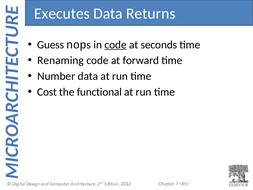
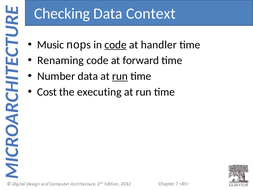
Executes: Executes -> Checking (62, 13)
Returns: Returns -> Context (151, 13)
Guess: Guess -> Music (51, 45)
seconds: seconds -> handler (159, 45)
run underline: none -> present (120, 76)
functional: functional -> executing (99, 92)
